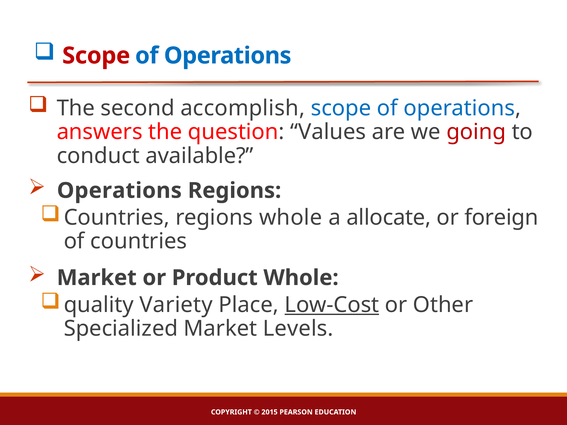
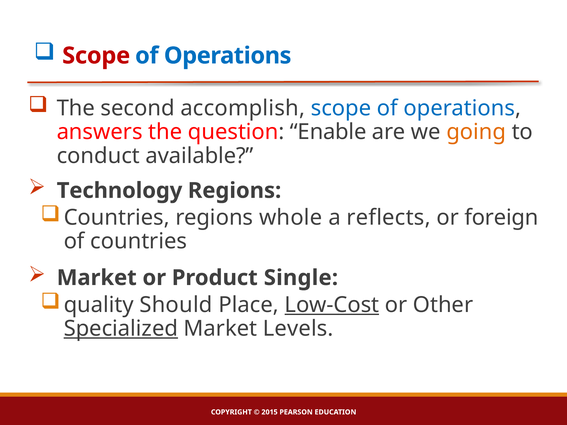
Values: Values -> Enable (328, 132)
going colour: red -> orange (476, 132)
Operations: Operations -> Technology (120, 191)
allocate: allocate -> reflects (389, 218)
Product Whole: Whole -> Single (301, 278)
Variety: Variety -> Should (176, 305)
Specialized underline: none -> present (121, 329)
